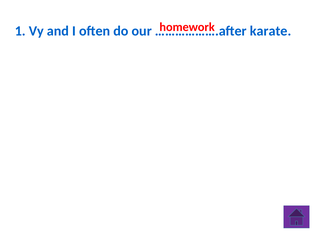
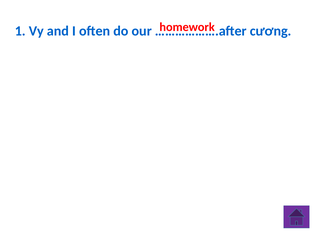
karate: karate -> cương (271, 31)
